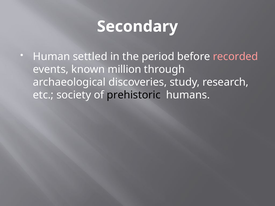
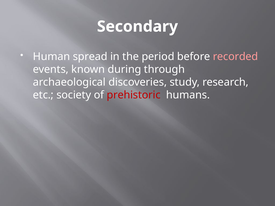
settled: settled -> spread (90, 57)
million: million -> during (124, 69)
prehistoric colour: black -> red (134, 95)
